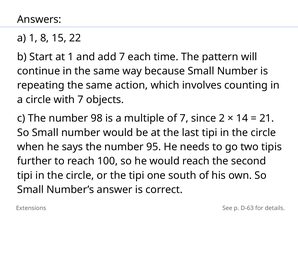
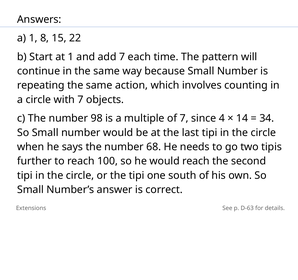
2: 2 -> 4 (222, 118)
21: 21 -> 34 (267, 118)
95: 95 -> 68 (154, 147)
